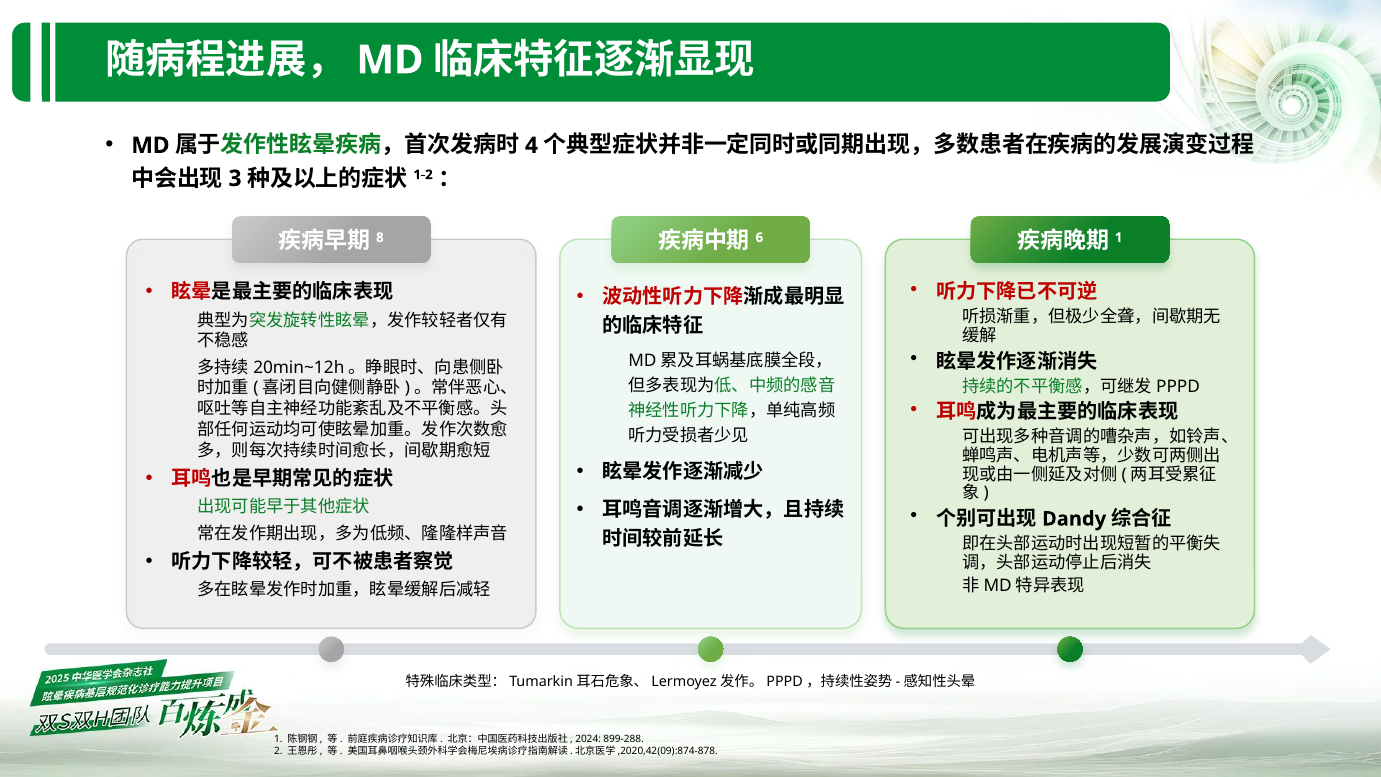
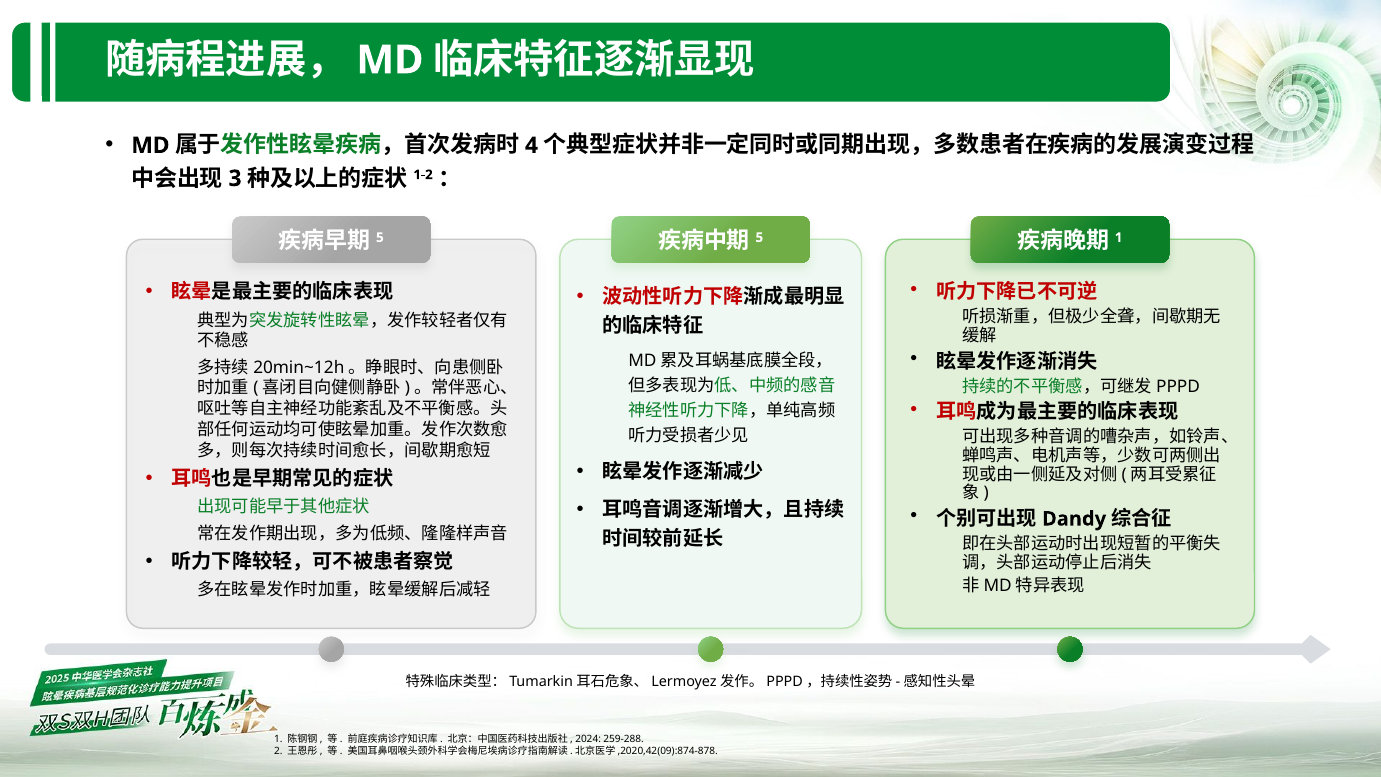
8: 8 -> 5 (380, 237)
6: 6 -> 5 (759, 237)
899-288: 899-288 -> 259-288 (624, 739)
